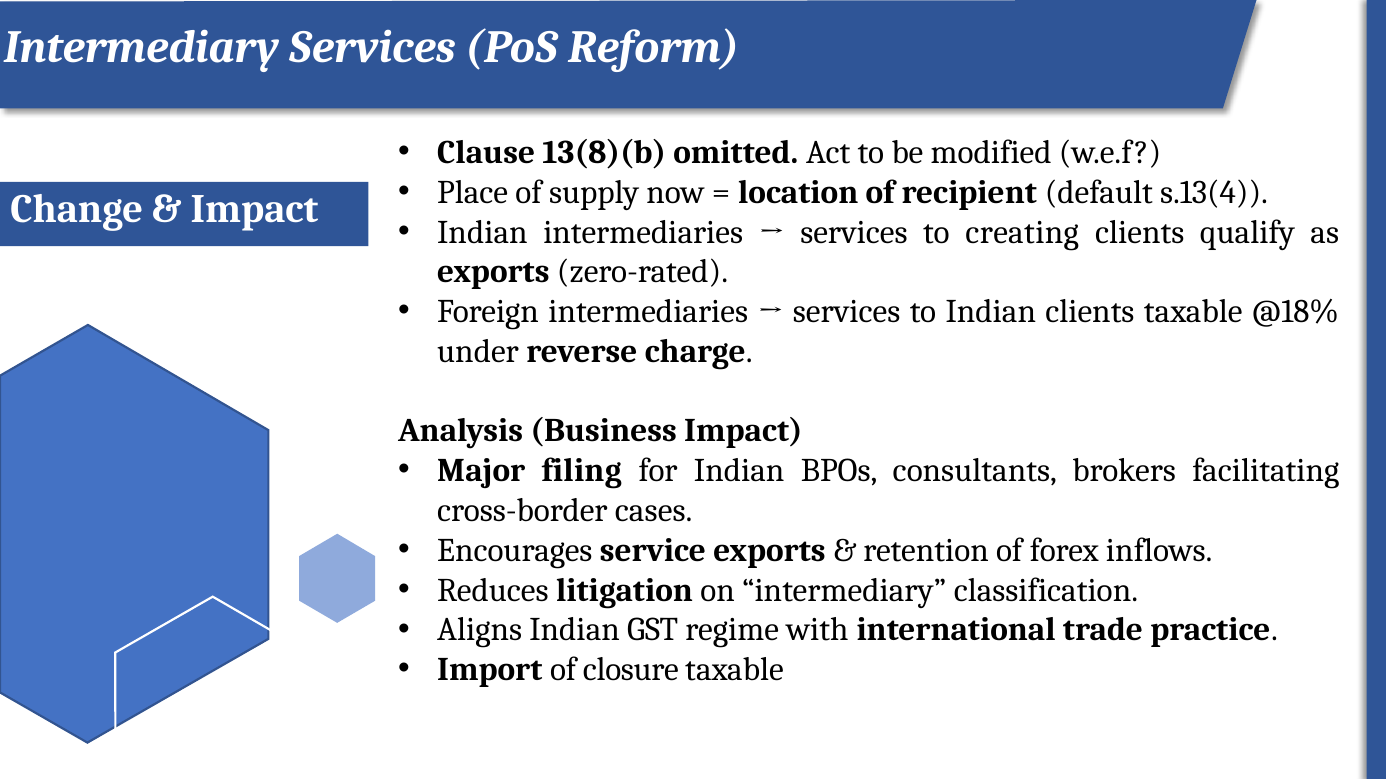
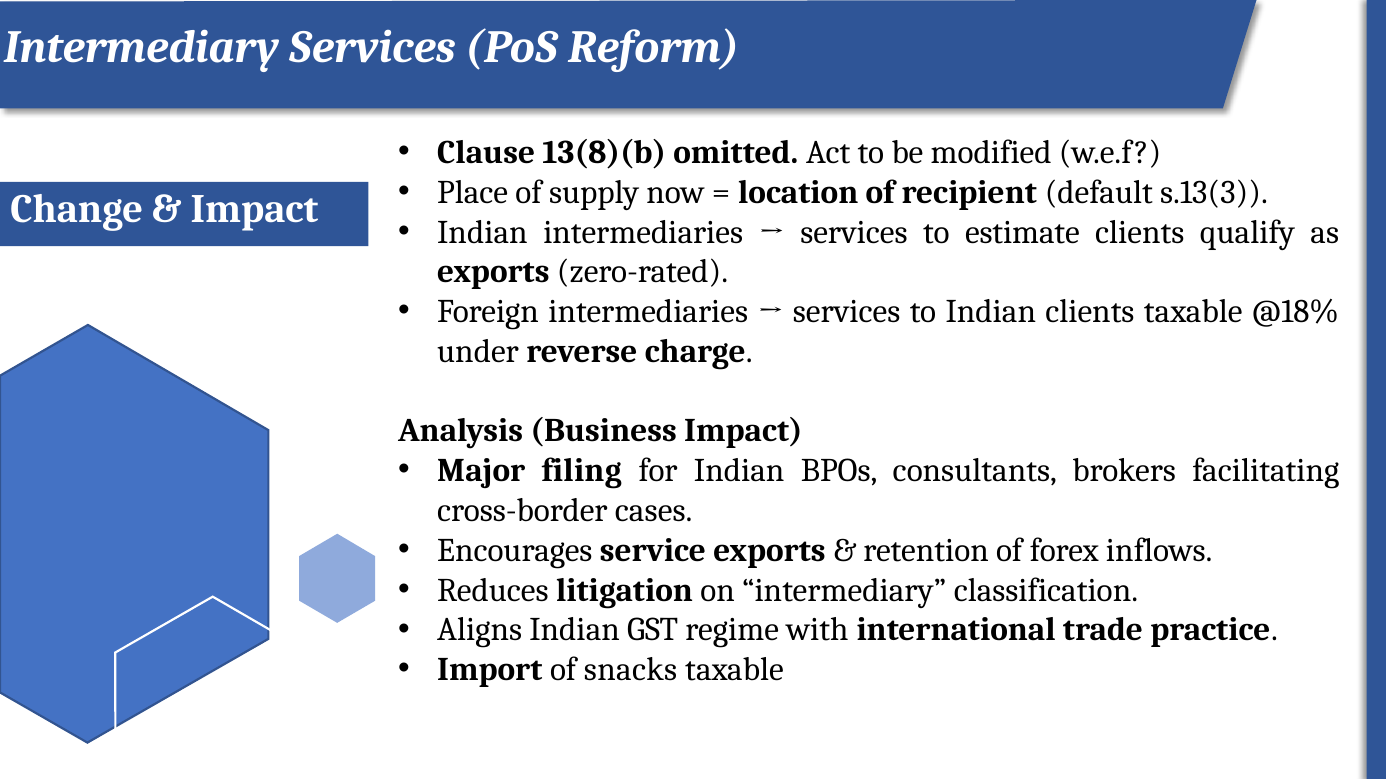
s.13(4: s.13(4 -> s.13(3 (1214, 192)
creating: creating -> estimate (1022, 232)
closure: closure -> snacks (631, 670)
